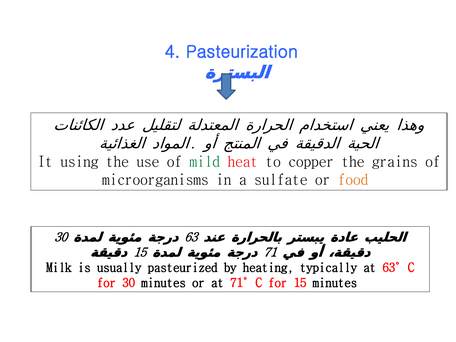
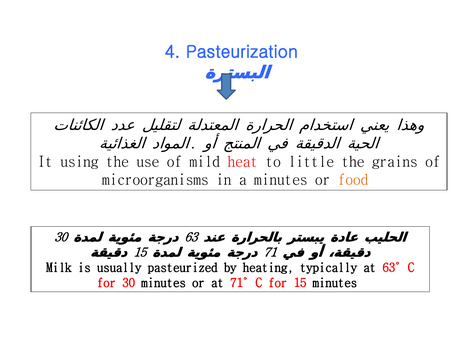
mild colour: green -> black (205, 162)
copper: copper -> little (311, 162)
a sulfate: sulfate -> minutes (281, 180)
